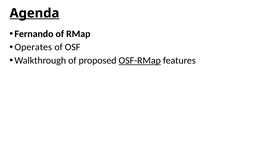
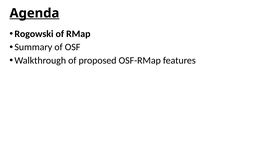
Fernando: Fernando -> Rogowski (34, 34)
Operates: Operates -> Summary (33, 47)
OSF-RMap underline: present -> none (140, 61)
